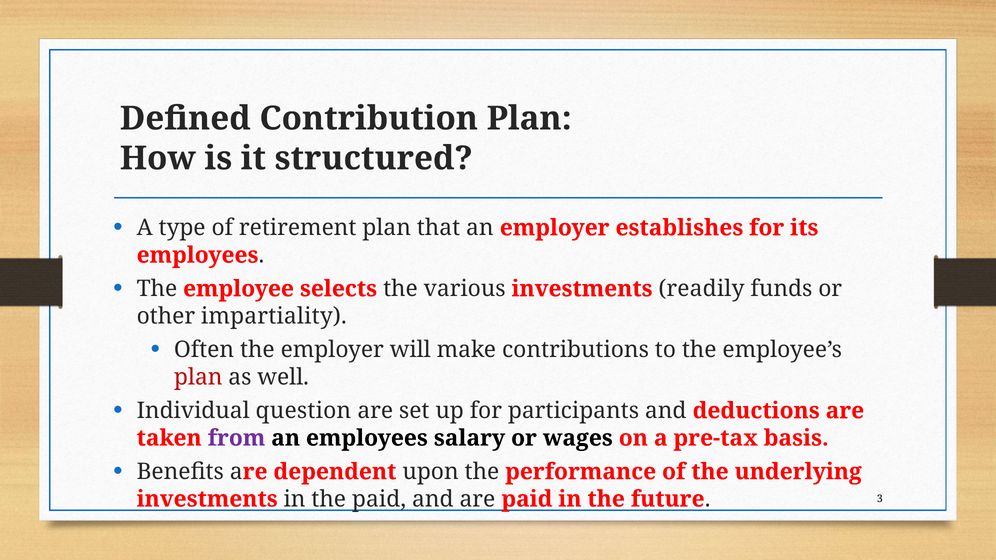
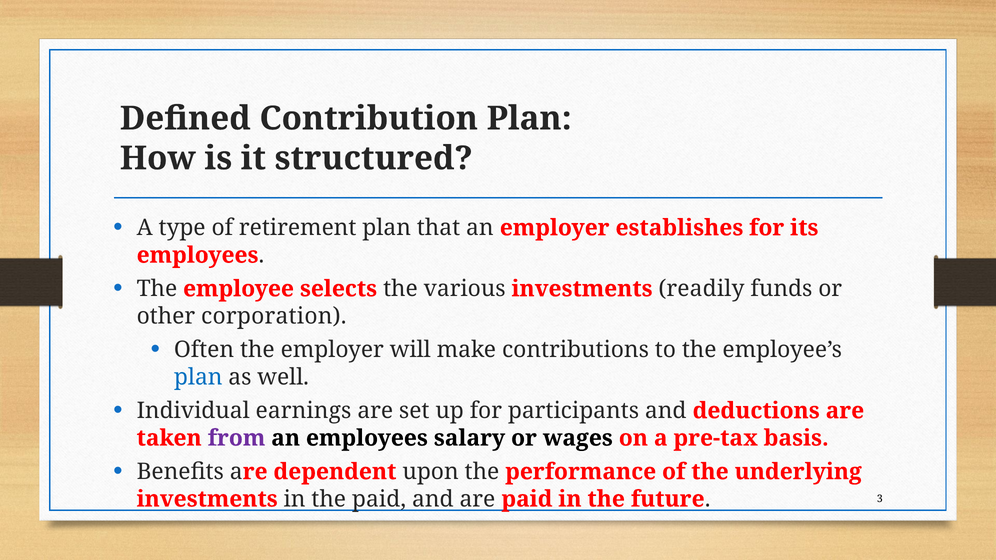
impartiality: impartiality -> corporation (274, 316)
plan colour: red -> blue (198, 377)
question: question -> earnings (303, 411)
